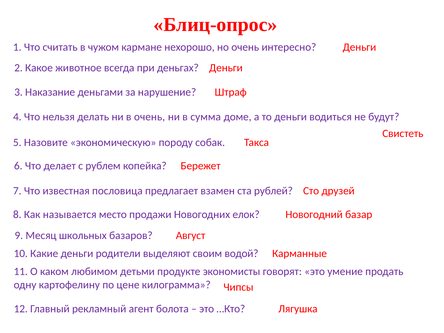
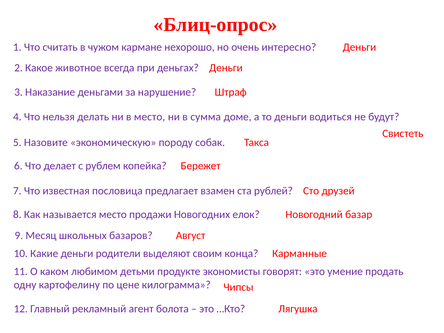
в очень: очень -> место (150, 117)
водой: водой -> конца (241, 253)
